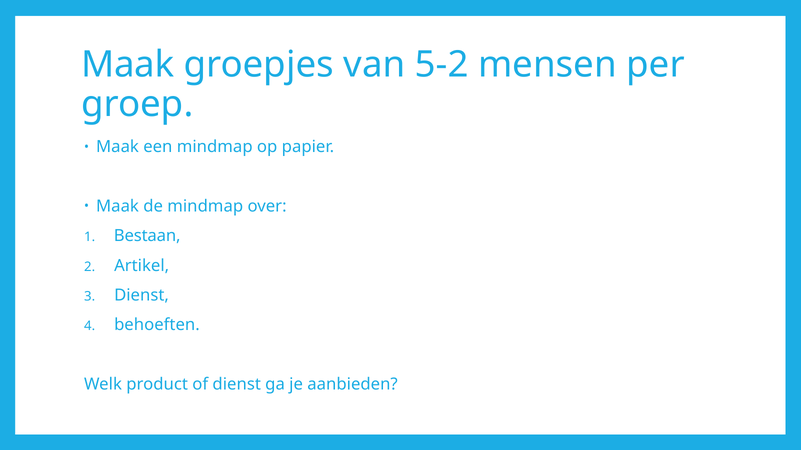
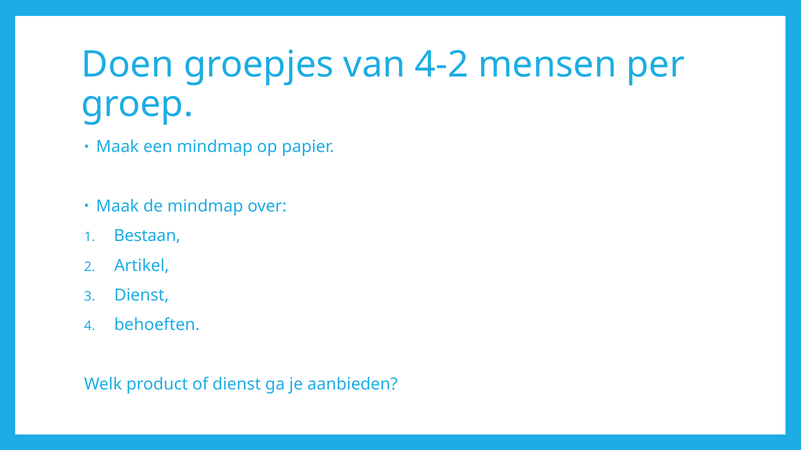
Maak: Maak -> Doen (128, 65)
5-2: 5-2 -> 4-2 (442, 65)
